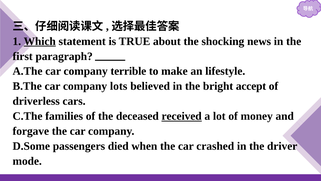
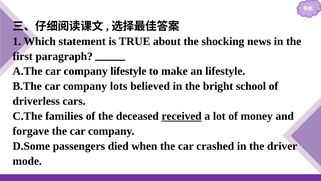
Which underline: present -> none (40, 41)
company terrible: terrible -> lifestyle (128, 71)
accept: accept -> school (251, 86)
